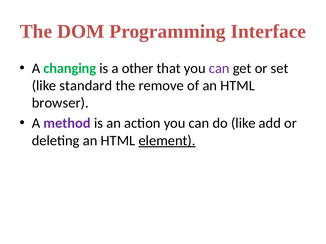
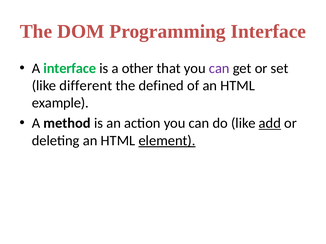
A changing: changing -> interface (70, 68)
standard: standard -> different (86, 86)
remove: remove -> defined (161, 86)
browser: browser -> example (60, 103)
method colour: purple -> black (67, 123)
add underline: none -> present (270, 123)
